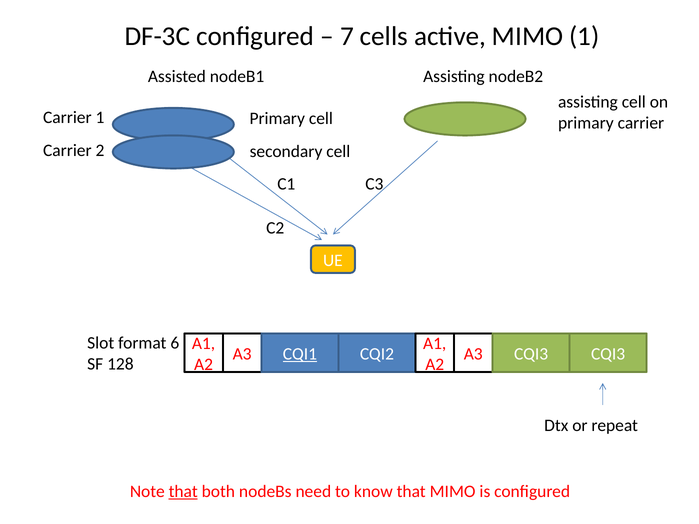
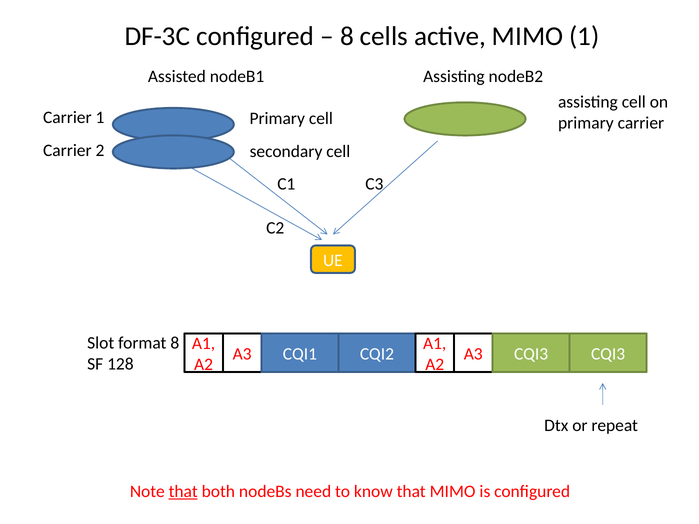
7: 7 -> 8 (347, 36)
format 6: 6 -> 8 (175, 343)
CQI1 underline: present -> none (300, 354)
